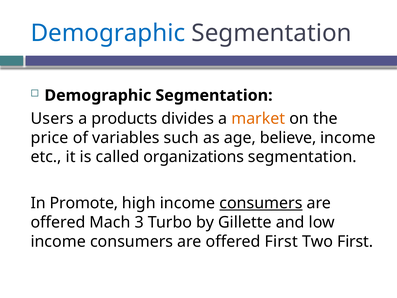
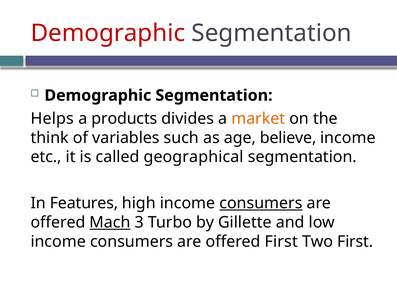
Demographic colour: blue -> red (108, 33)
Users: Users -> Helps (52, 118)
price: price -> think (50, 138)
organizations: organizations -> geographical (194, 157)
Promote: Promote -> Features (84, 203)
Mach underline: none -> present (110, 222)
